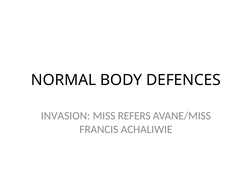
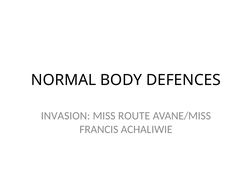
REFERS: REFERS -> ROUTE (134, 116)
